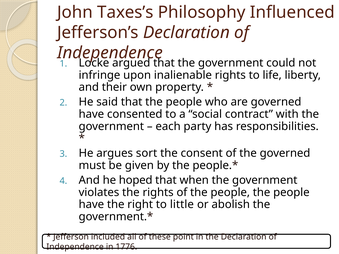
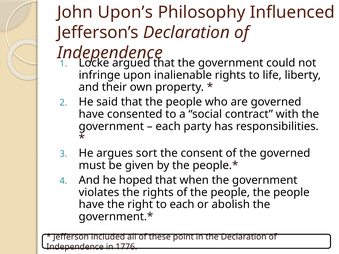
Taxes’s: Taxes’s -> Upon’s (125, 12)
to little: little -> each (182, 205)
